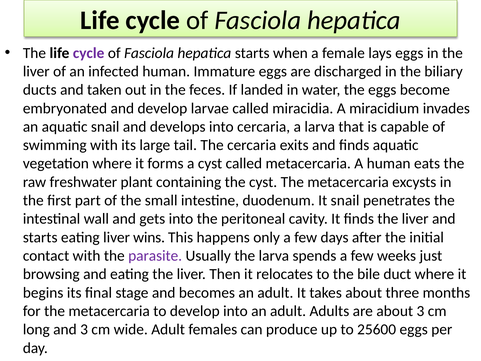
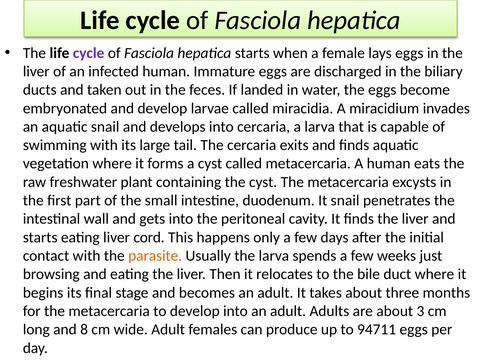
wins: wins -> cord (149, 237)
parasite colour: purple -> orange (155, 256)
and 3: 3 -> 8 (84, 329)
25600: 25600 -> 94711 (377, 329)
